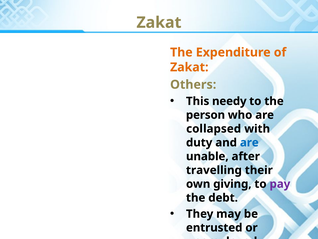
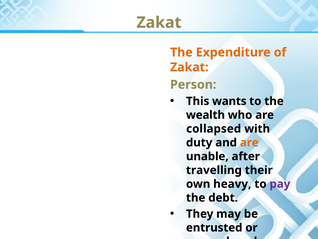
Others: Others -> Person (193, 84)
needy: needy -> wants (229, 101)
person: person -> wealth (205, 115)
are colour: blue -> orange (249, 142)
giving: giving -> heavy (232, 184)
